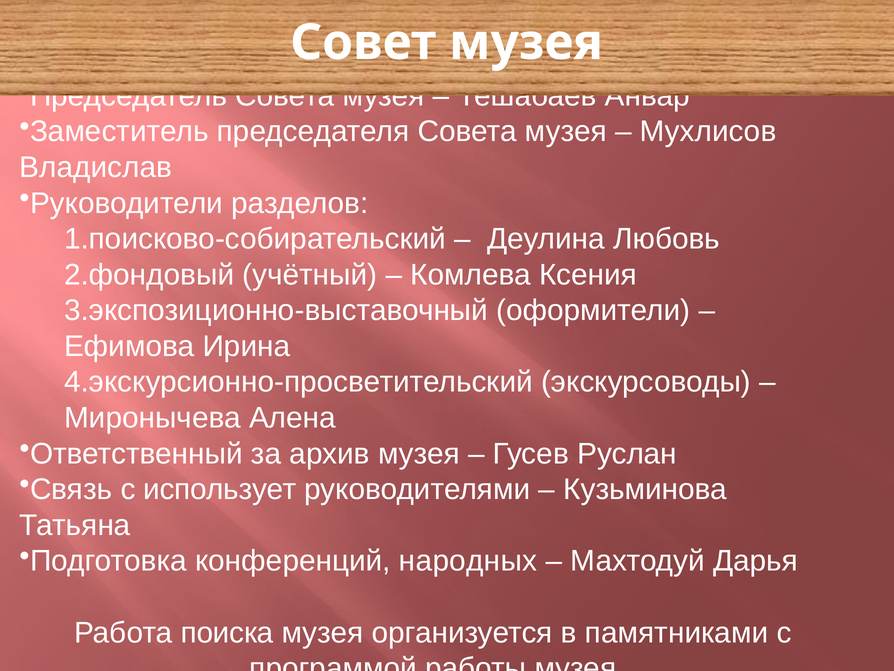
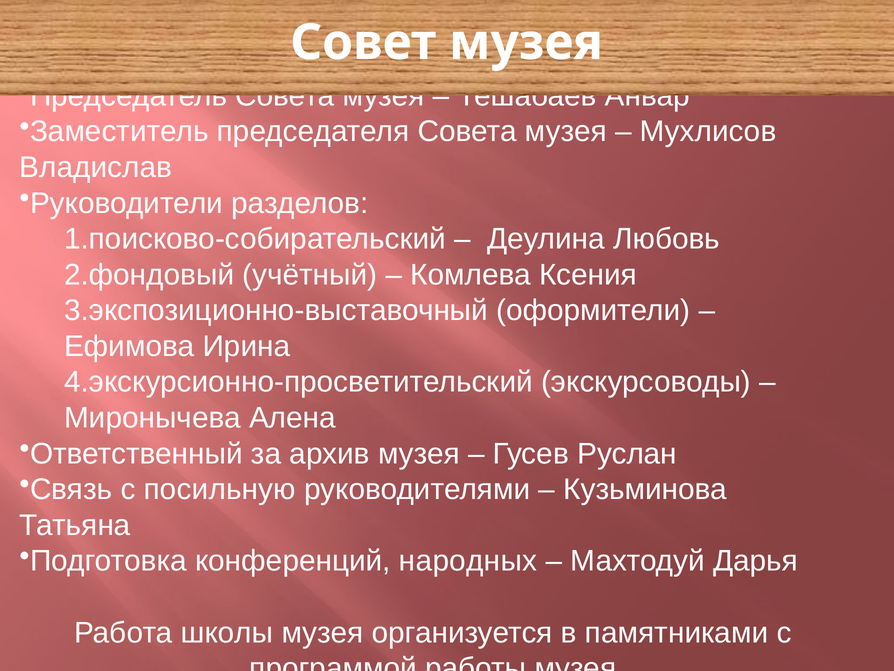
использует: использует -> посильную (220, 489)
поиска: поиска -> школы (227, 632)
